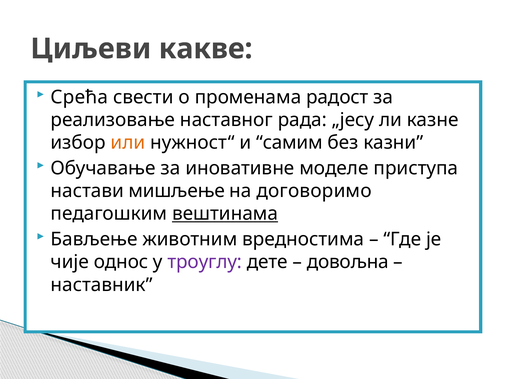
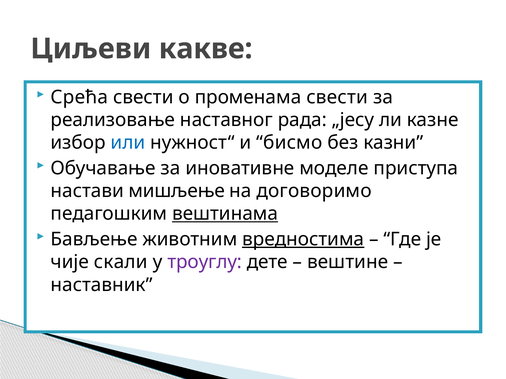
променама радост: радост -> свести (337, 97)
или colour: orange -> blue (128, 143)
самим: самим -> бисмо (289, 143)
вредностима underline: none -> present (303, 240)
однос: однос -> скали (121, 262)
довољна: довољна -> вештине (348, 262)
